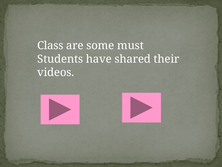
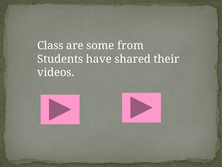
must: must -> from (130, 46)
